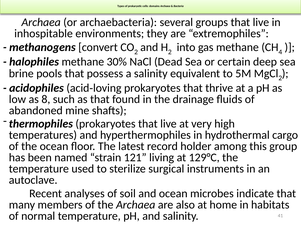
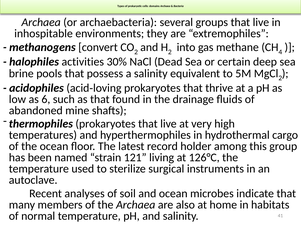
halophiles methane: methane -> activities (83, 62)
8: 8 -> 6 (46, 99)
129°C: 129°C -> 126°C (204, 157)
